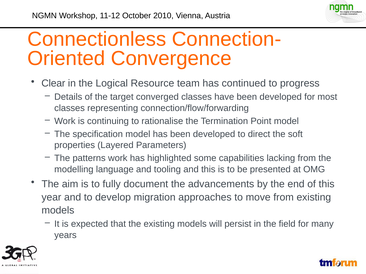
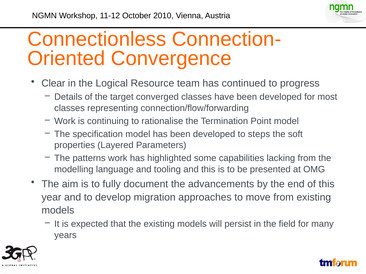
direct: direct -> steps (259, 134)
